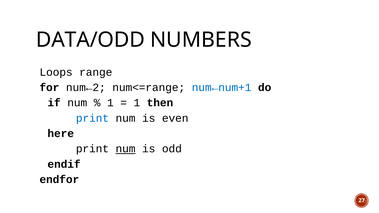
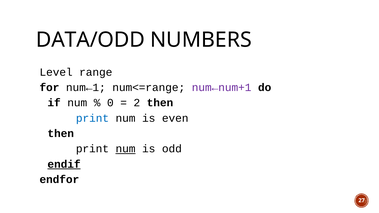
Loops: Loops -> Level (56, 72)
num←2: num←2 -> num←1 (86, 88)
num←num+1 colour: blue -> purple (222, 88)
1: 1 -> 0 (110, 103)
1: 1 -> 2 (137, 103)
here: here -> then (61, 134)
endif underline: none -> present (64, 164)
